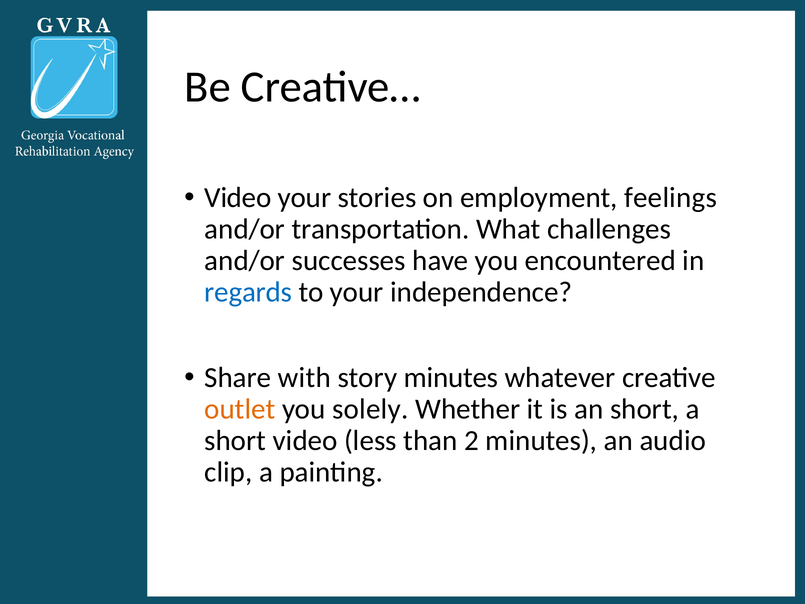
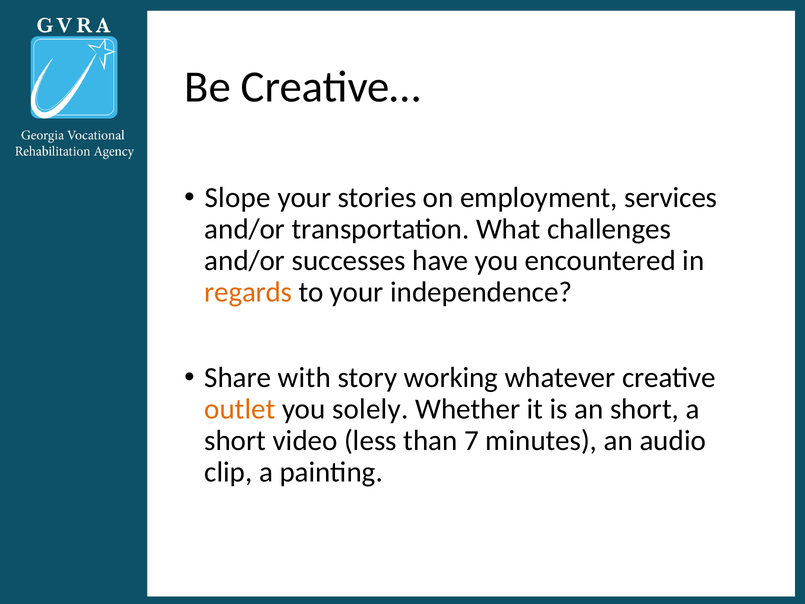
Video: Video -> Slope (238, 198)
feelings: feelings -> services (671, 198)
regards colour: blue -> orange (248, 292)
story minutes: minutes -> working (451, 377)
2: 2 -> 7 (472, 440)
